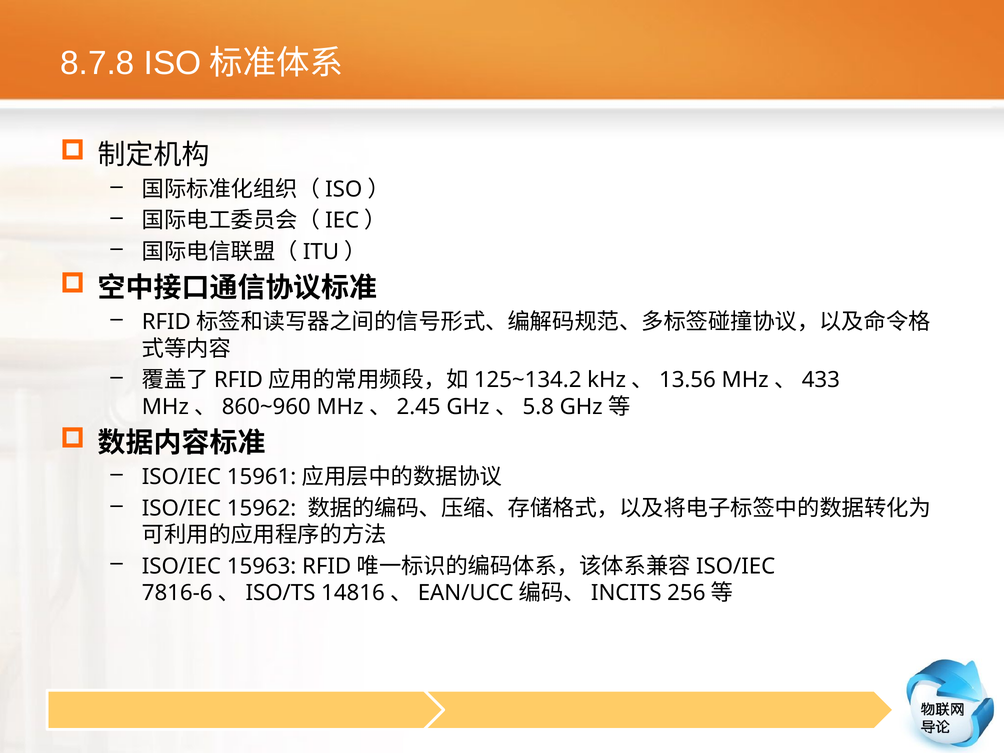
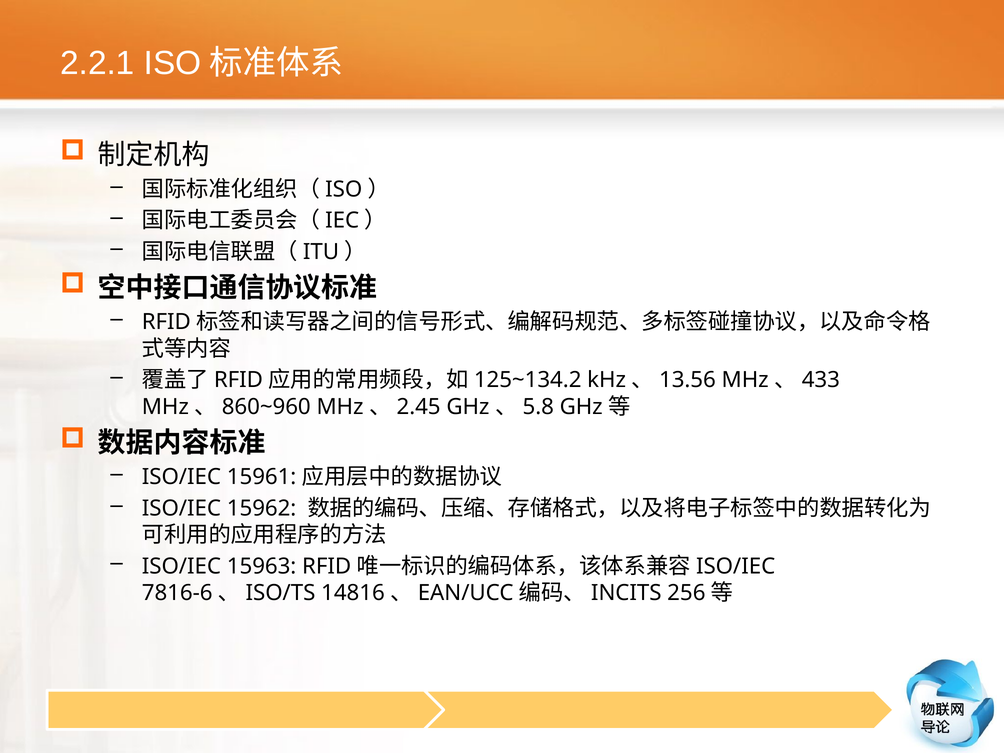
8.7.8: 8.7.8 -> 2.2.1 (97, 63)
